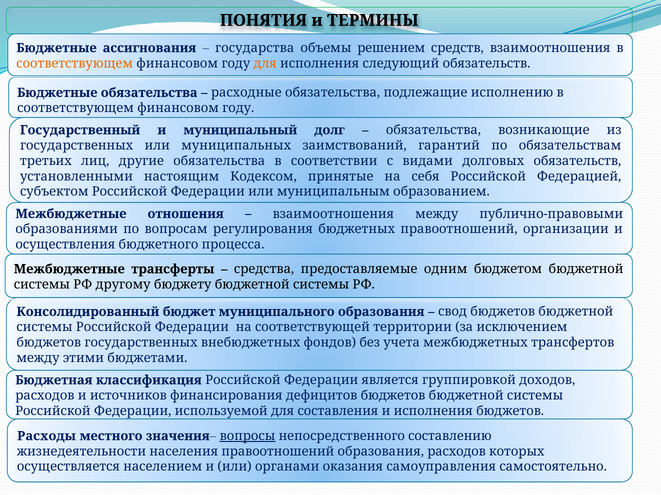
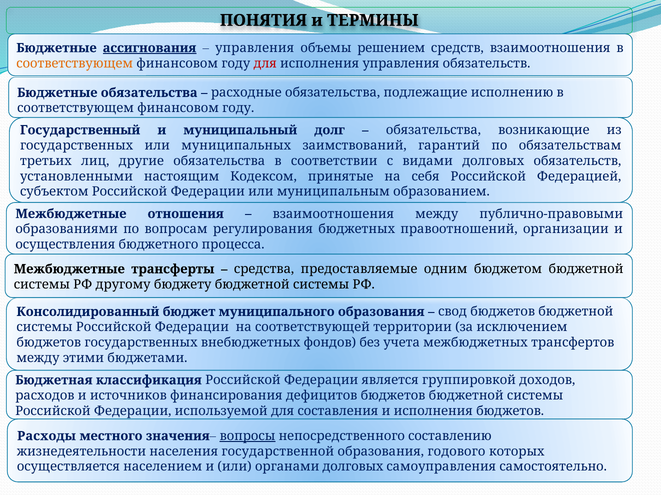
ассигнования underline: none -> present (150, 48)
государства: государства -> управления (255, 48)
для colour: orange -> red (265, 63)
исполнения следующий: следующий -> управления (401, 63)
населения правоотношений: правоотношений -> государственной (278, 452)
образования расходов: расходов -> годового (456, 452)
органами оказания: оказания -> долговых (353, 467)
